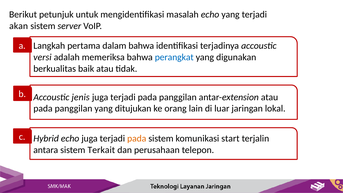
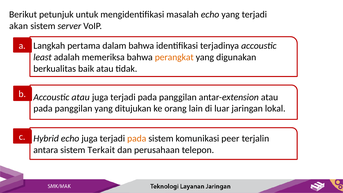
versi: versi -> least (42, 57)
perangkat colour: blue -> orange (174, 57)
Accoustic jenis: jenis -> atau (81, 97)
start: start -> peer (230, 138)
